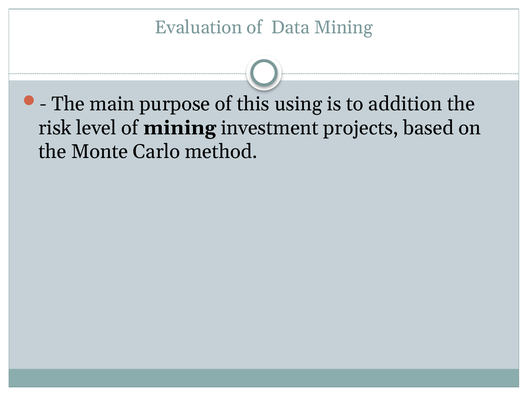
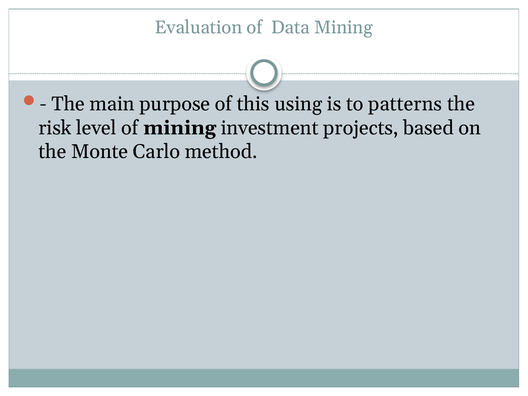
addition: addition -> patterns (405, 104)
